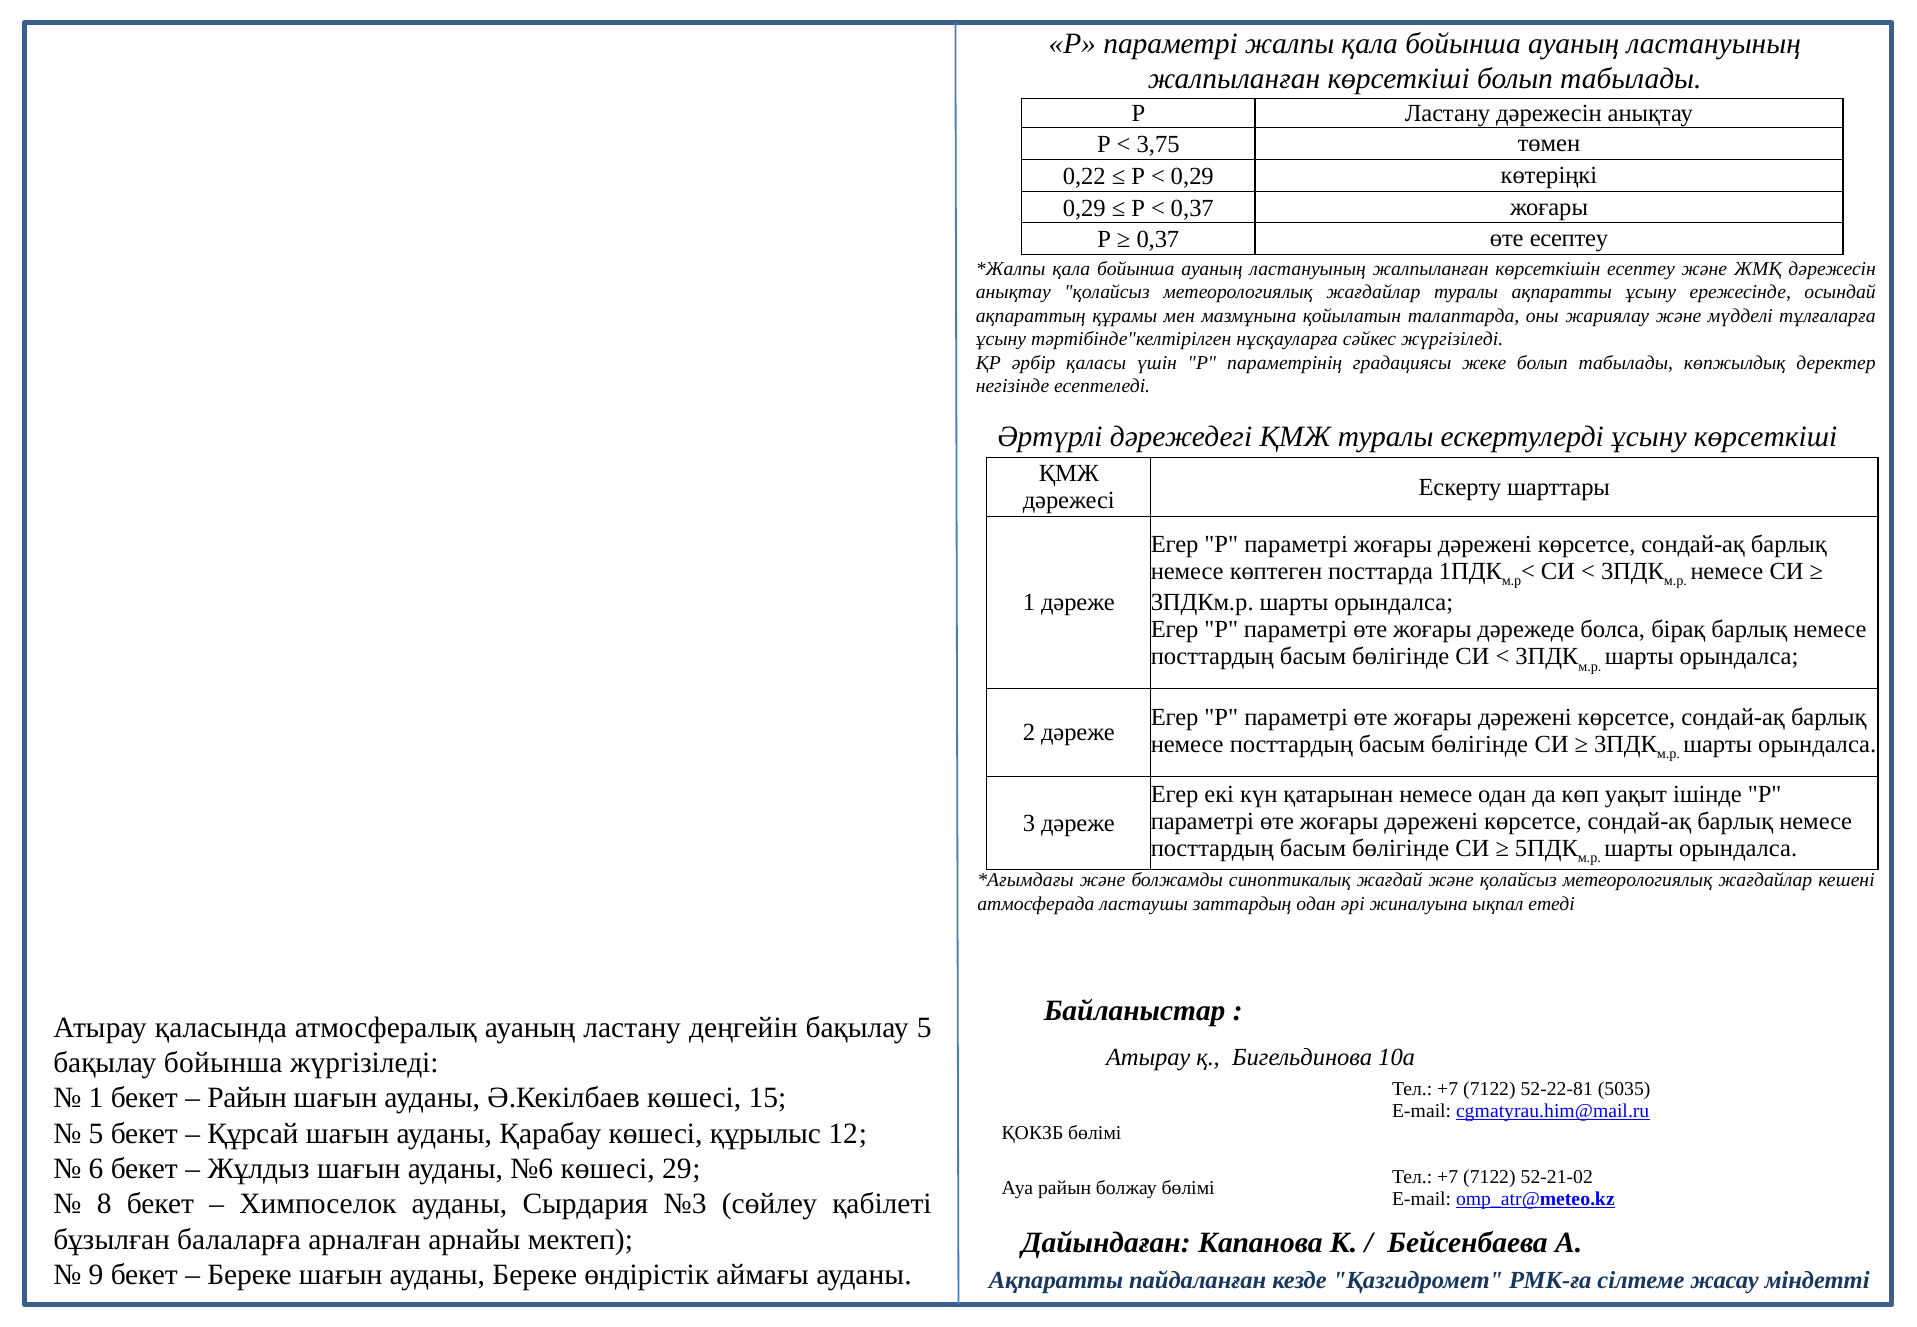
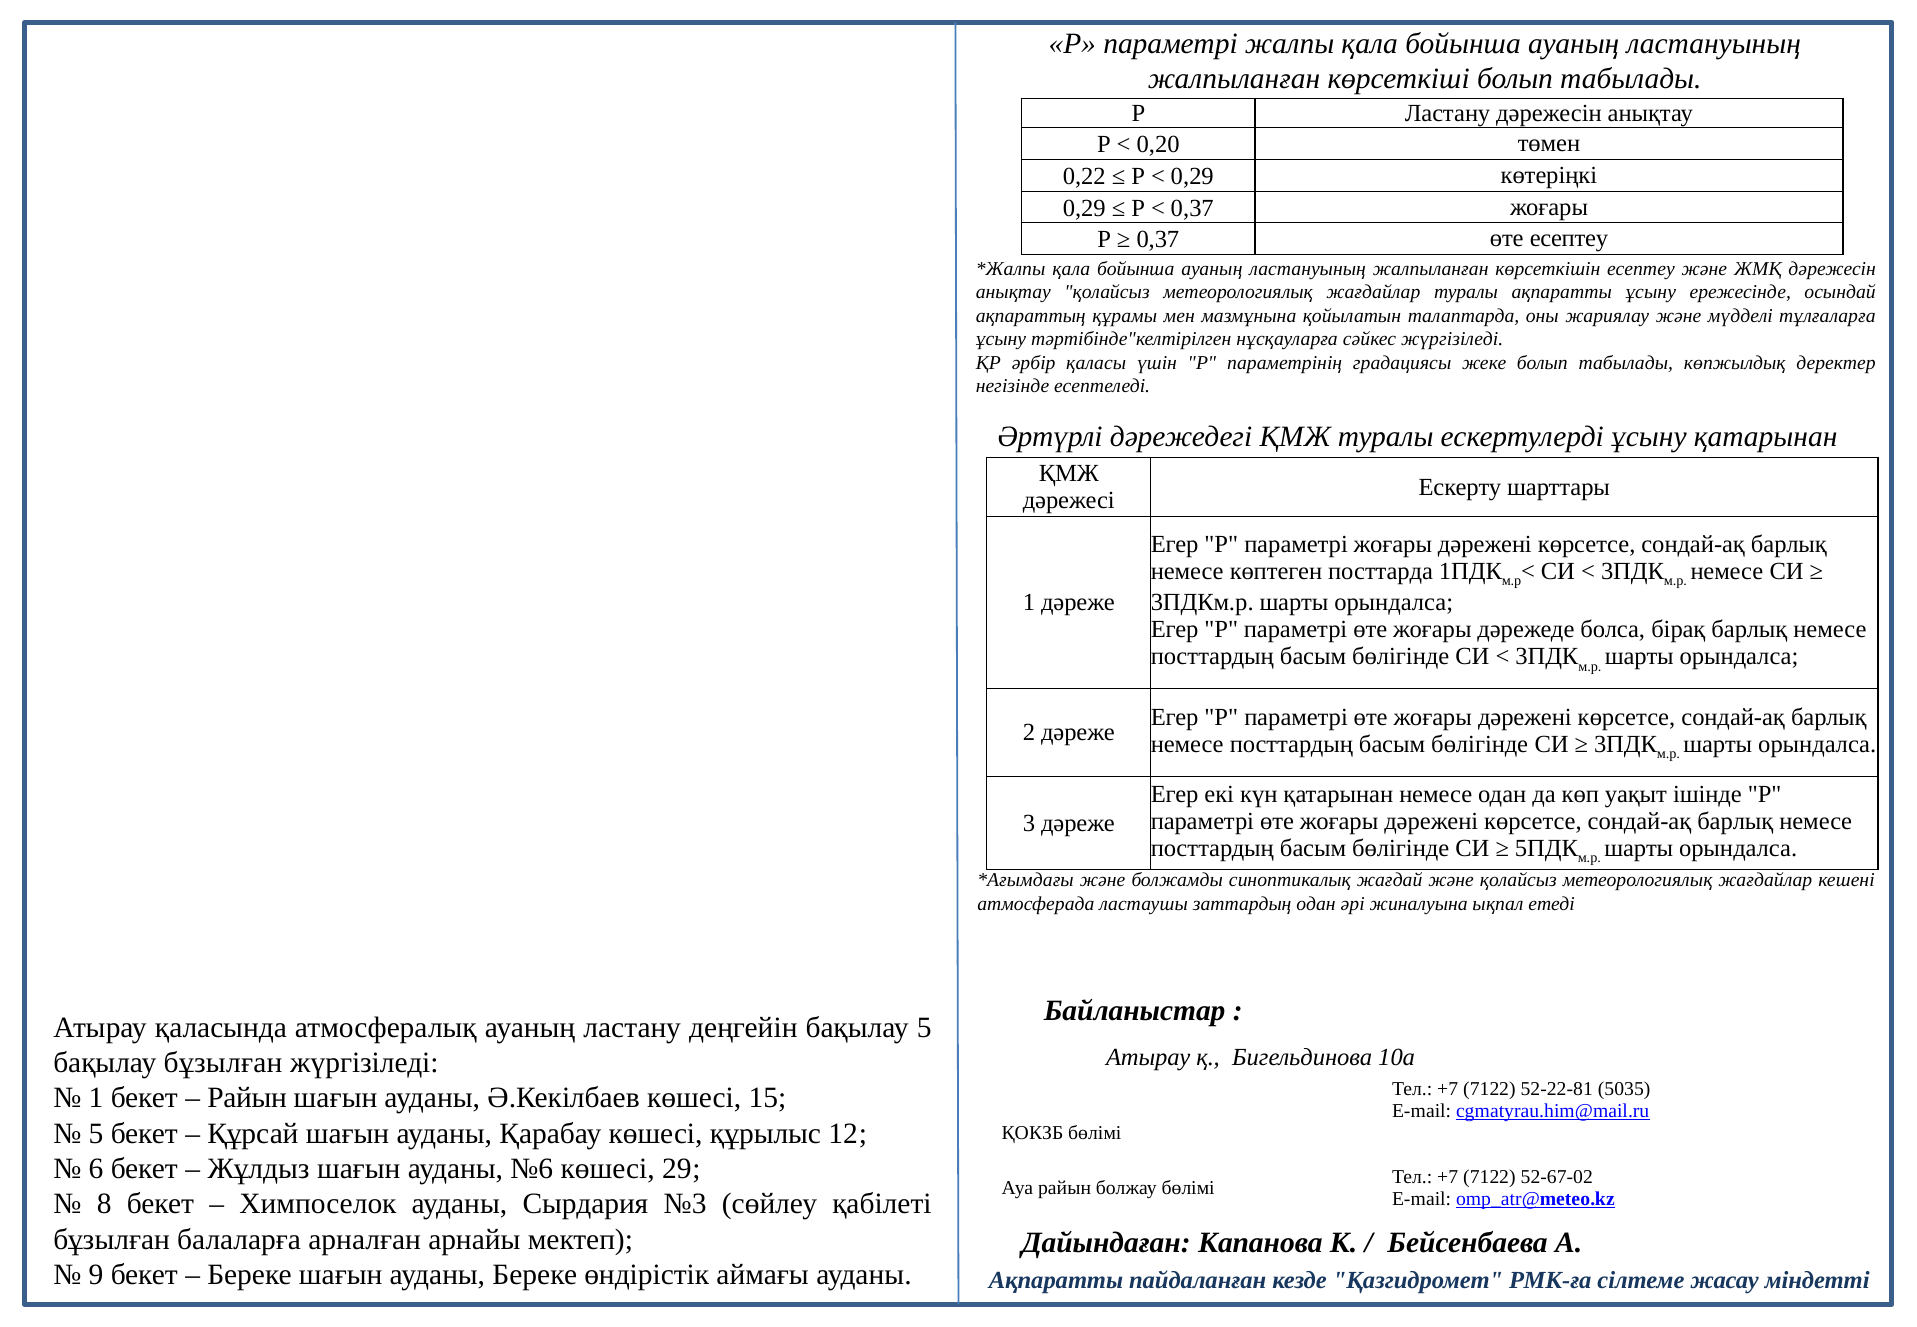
3,75: 3,75 -> 0,20 (1158, 145)
ұсыну көрсеткіші: көрсеткіші -> қатарынан (1766, 437)
бақылау бойынша: бойынша -> бұзылған (223, 1063)
52-21-02: 52-21-02 -> 52-67-02 (1557, 1177)
